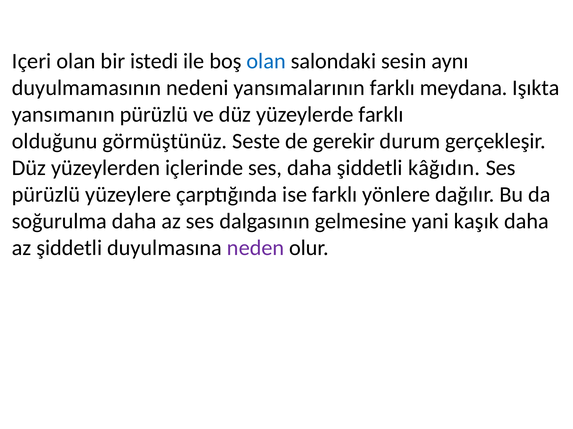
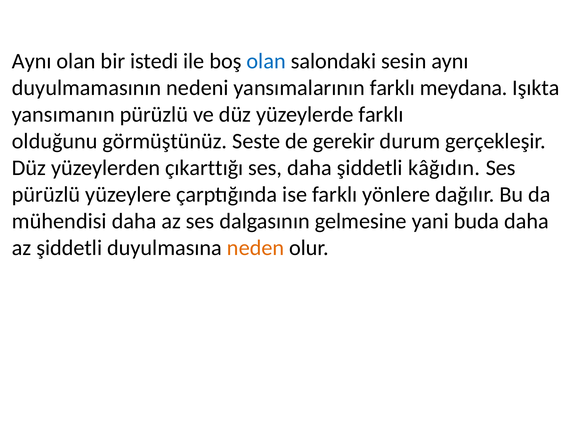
Içeri: Içeri -> Aynı (32, 61)
içlerinde: içlerinde -> çıkarttığı (204, 168)
soğurulma: soğurulma -> mühendisi (59, 222)
kaşık: kaşık -> buda (477, 222)
neden colour: purple -> orange (256, 248)
